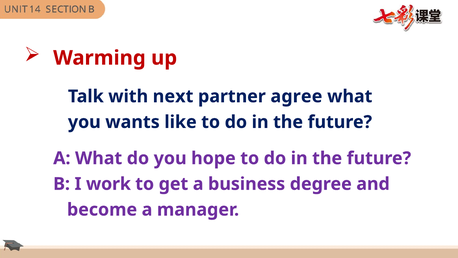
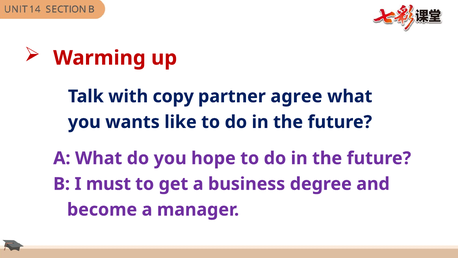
next: next -> copy (173, 96)
work: work -> must (108, 184)
